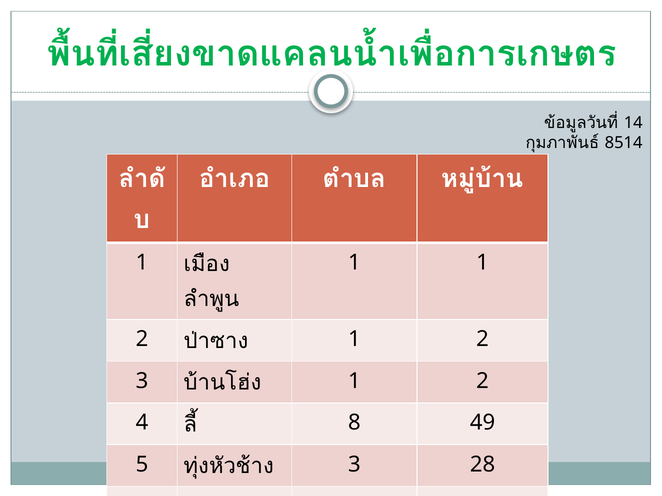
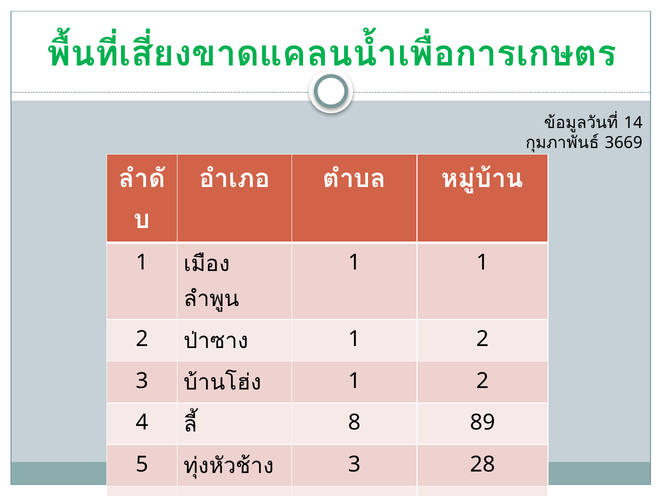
8514: 8514 -> 3669 (624, 143)
49: 49 -> 89 (483, 423)
